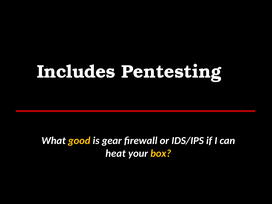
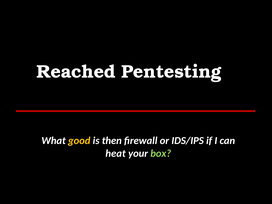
Includes: Includes -> Reached (76, 72)
gear: gear -> then (112, 141)
box colour: yellow -> light green (161, 153)
